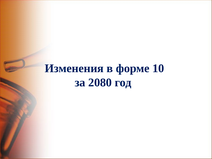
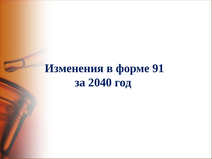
10: 10 -> 91 (158, 68)
2080: 2080 -> 2040 (100, 83)
